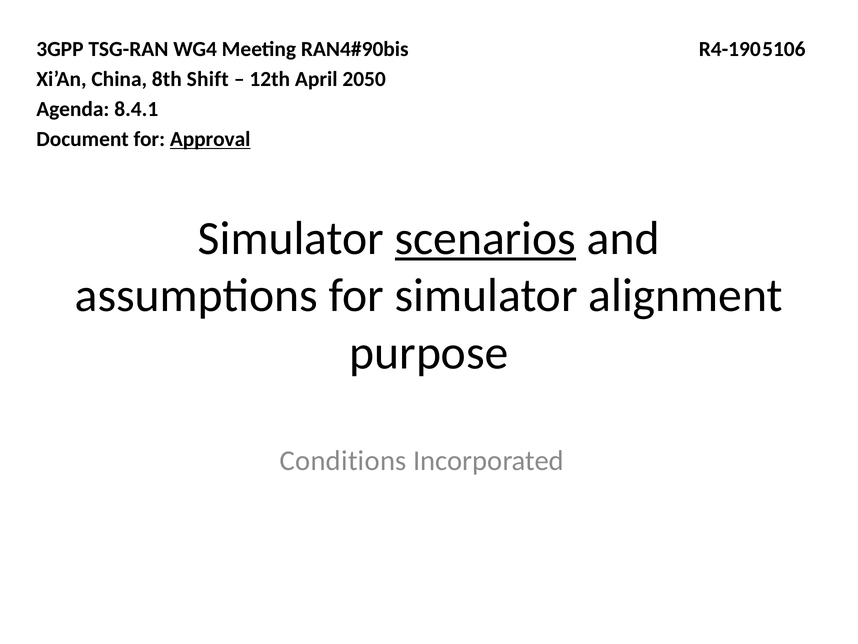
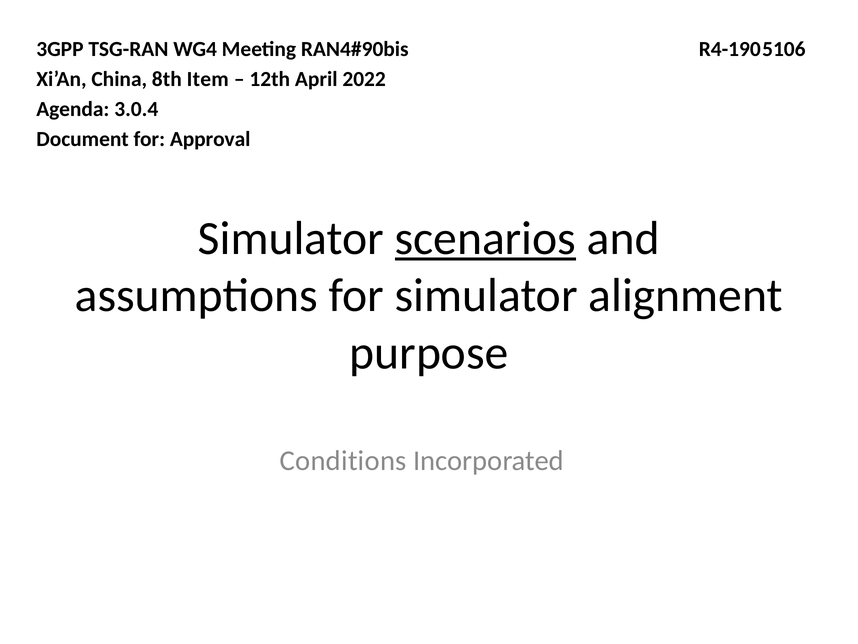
Shift: Shift -> Item (208, 79)
2050: 2050 -> 2022 (364, 79)
8.4.1: 8.4.1 -> 3.0.4 (136, 109)
Approval underline: present -> none (210, 139)
